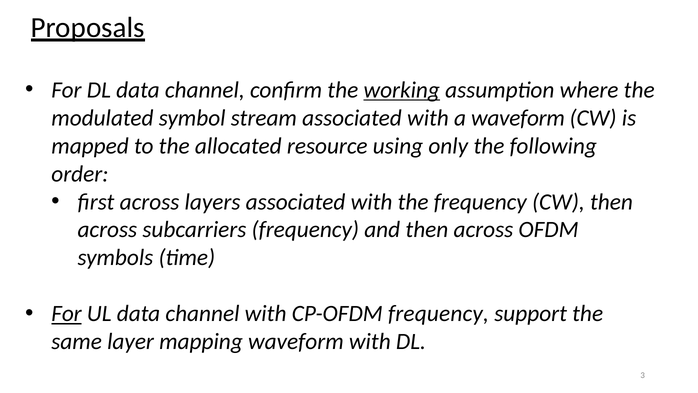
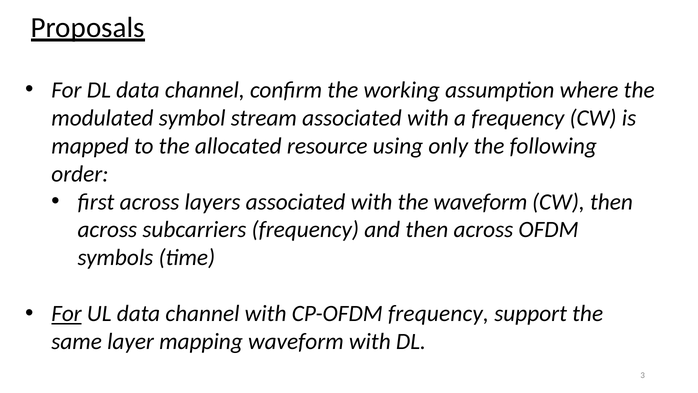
working underline: present -> none (402, 90)
a waveform: waveform -> frequency (518, 118)
the frequency: frequency -> waveform (480, 202)
